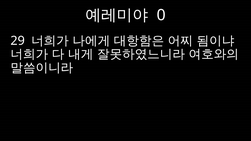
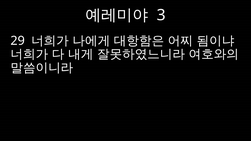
0: 0 -> 3 (161, 15)
